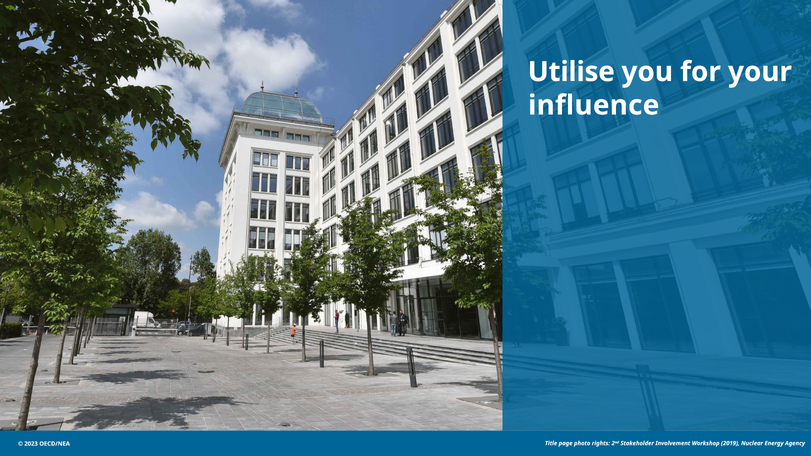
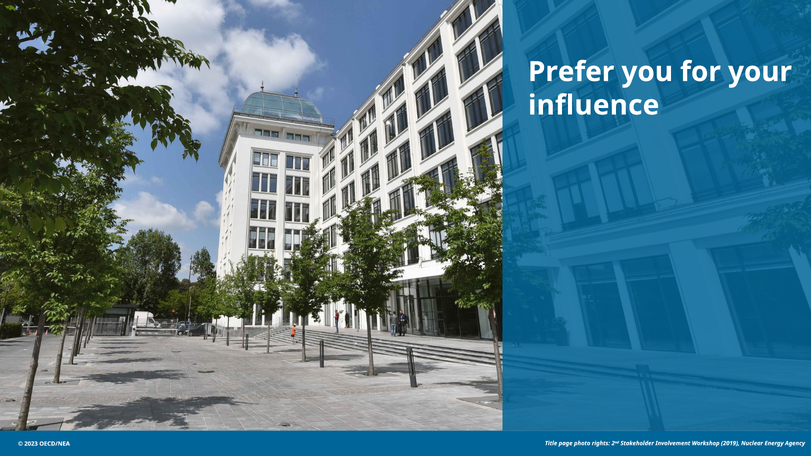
Utilise: Utilise -> Prefer (571, 72)
